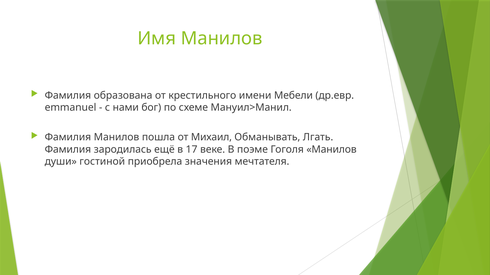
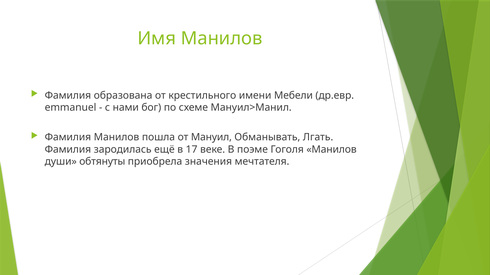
Михаил: Михаил -> Мануил (211, 137)
гостиной: гостиной -> обтянуты (102, 162)
